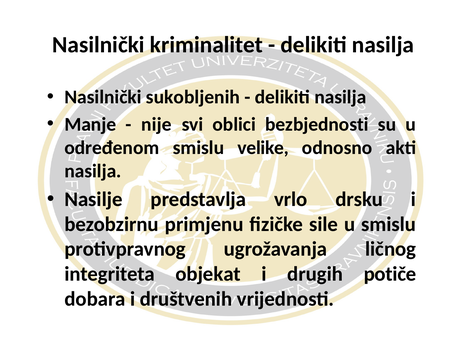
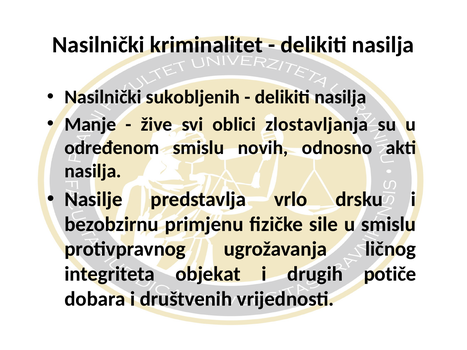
nije: nije -> žive (157, 124)
bezbjednosti: bezbjednosti -> zlostavljanja (317, 124)
velike: velike -> novih (263, 148)
